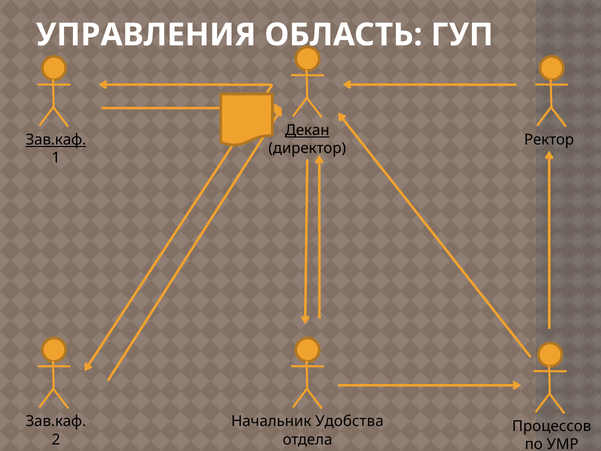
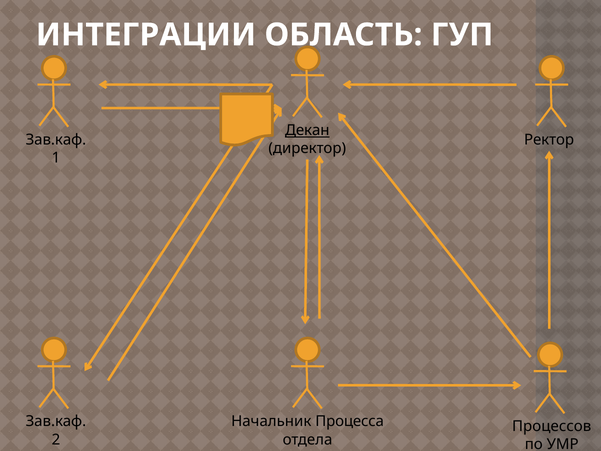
УПРАВЛЕНИЯ: УПРАВЛЕНИЯ -> ИНТЕГРАЦИИ (146, 35)
Зав.каф underline: present -> none (56, 140)
Удобства: Удобства -> Процесса (350, 421)
